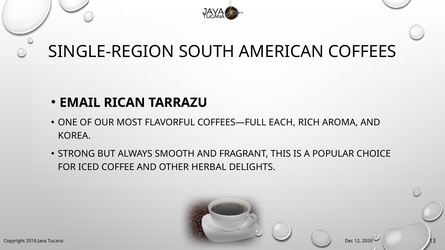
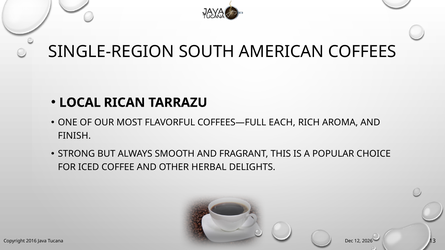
EMAIL: EMAIL -> LOCAL (80, 103)
KOREA: KOREA -> FINISH (74, 136)
